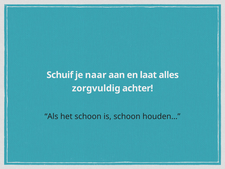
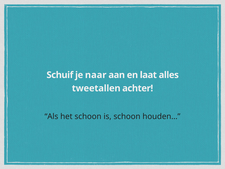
zorgvuldig: zorgvuldig -> tweetallen (96, 88)
